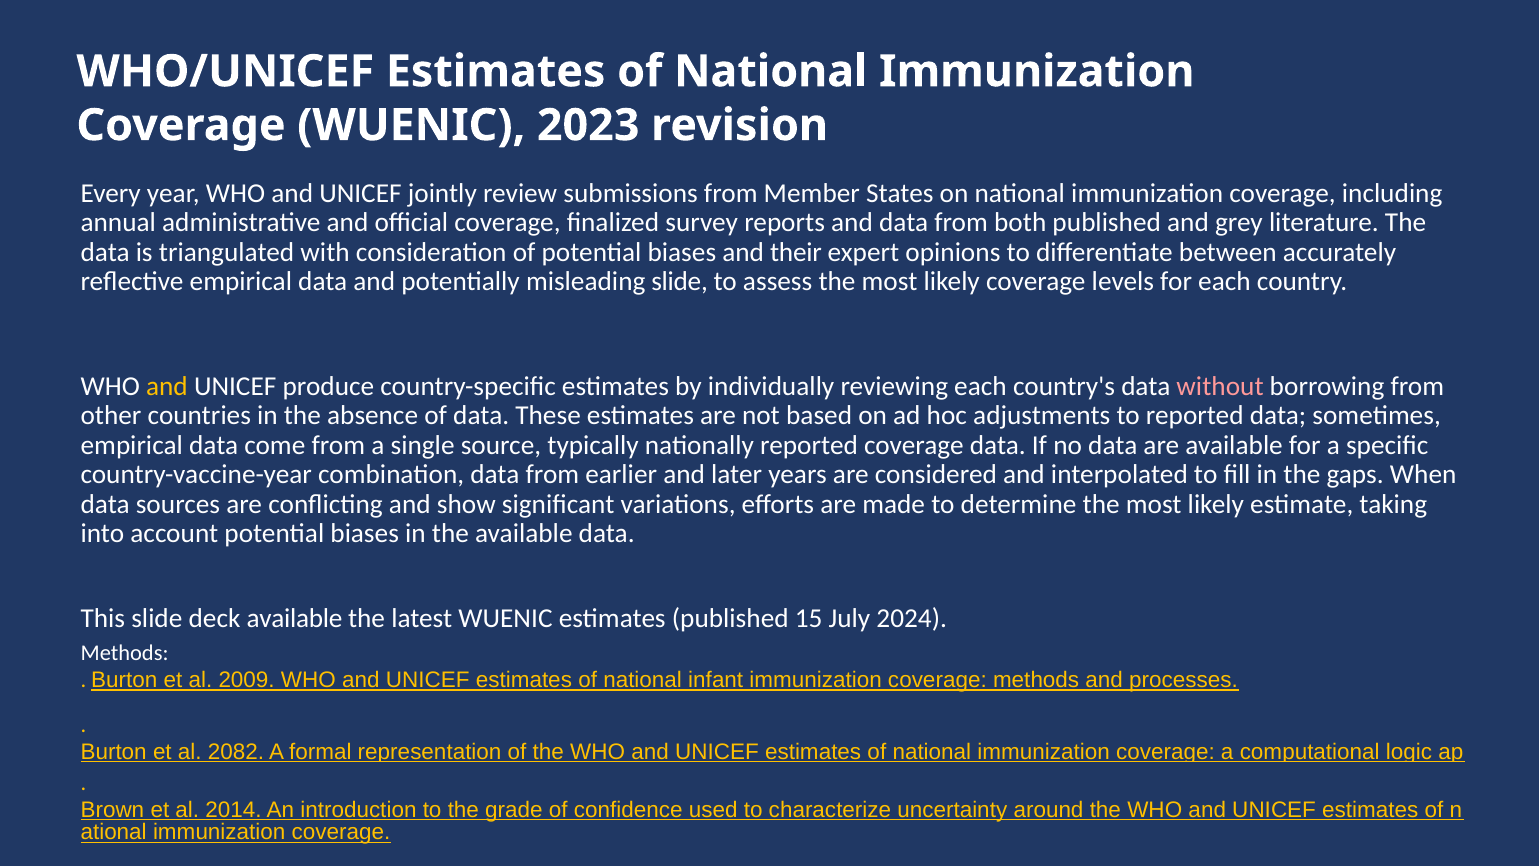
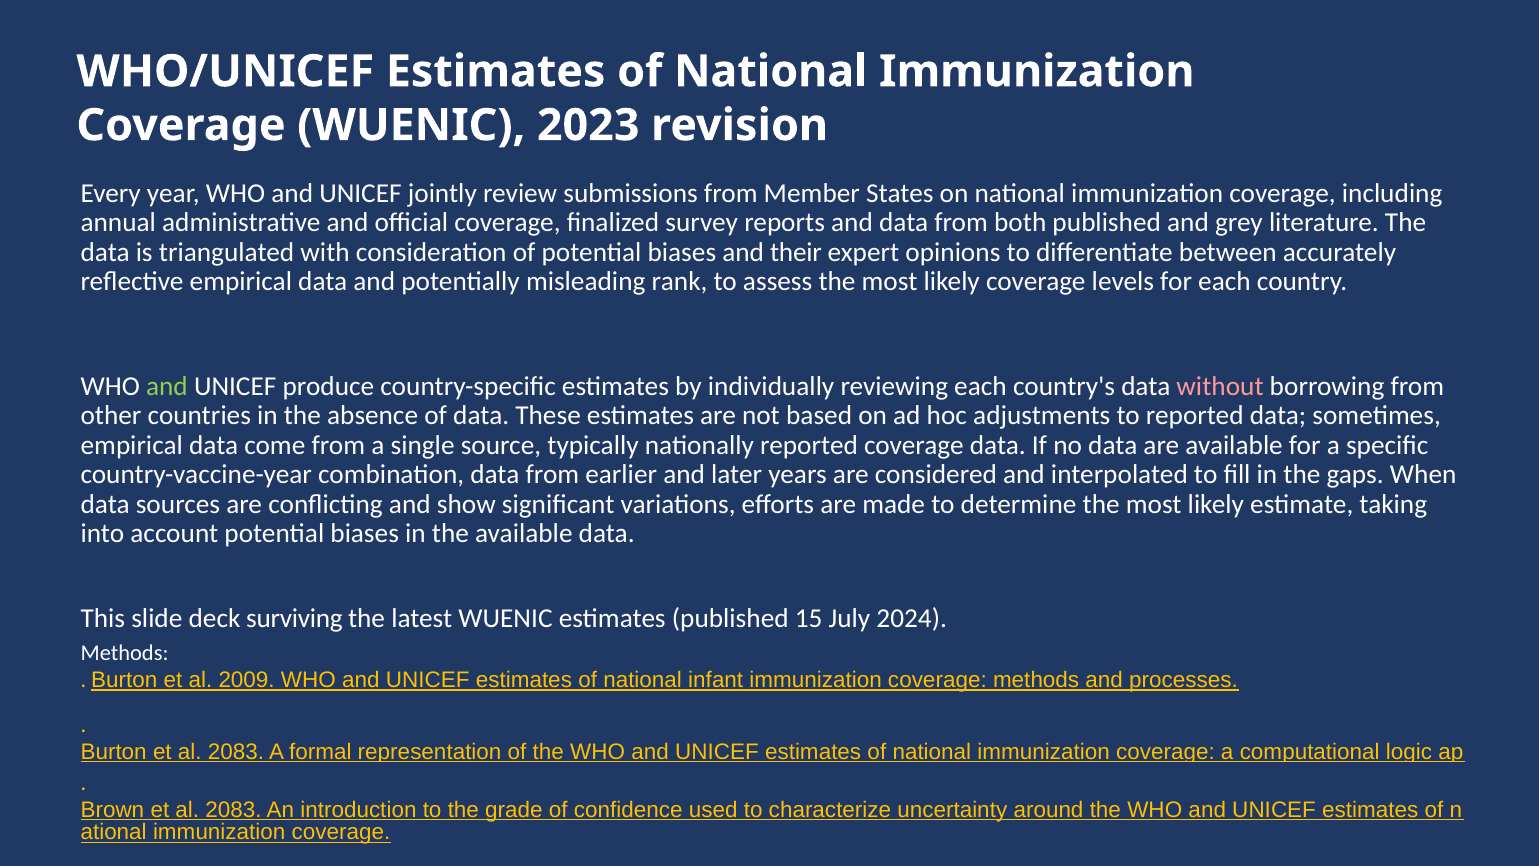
misleading slide: slide -> rank (679, 282)
and colour: yellow -> light green (167, 386)
deck available: available -> surviving (294, 619)
Burton et al 2082: 2082 -> 2083 (236, 752)
Brown et al 2014: 2014 -> 2083 (234, 809)
